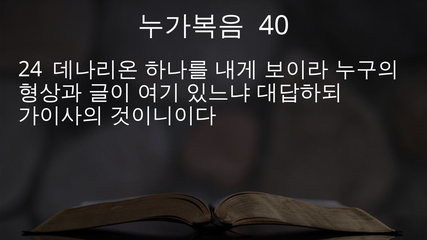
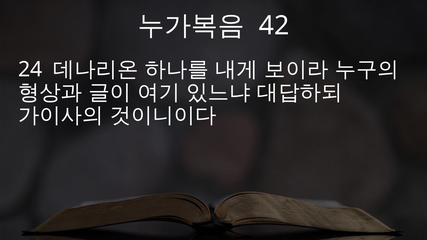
40: 40 -> 42 (274, 26)
